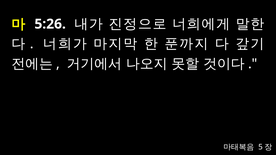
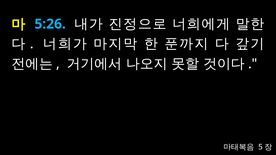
5:26 colour: white -> light blue (50, 24)
